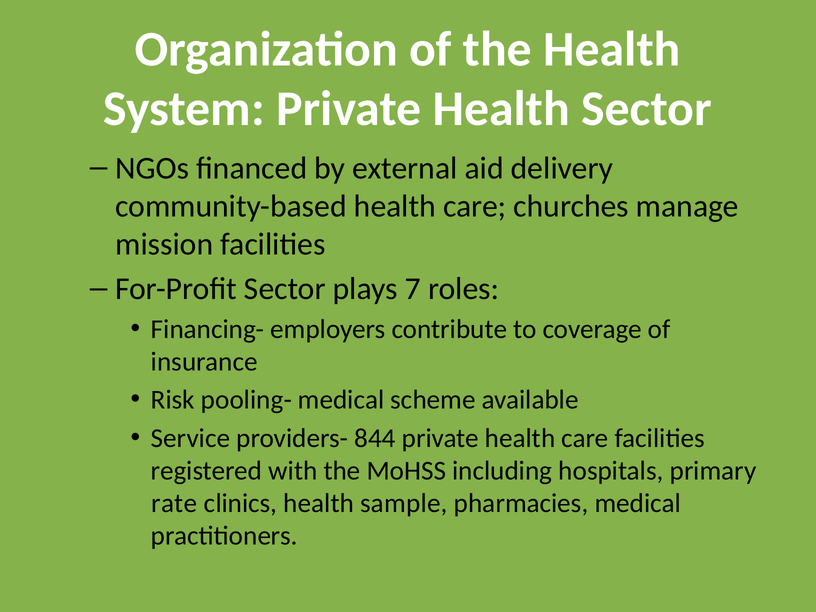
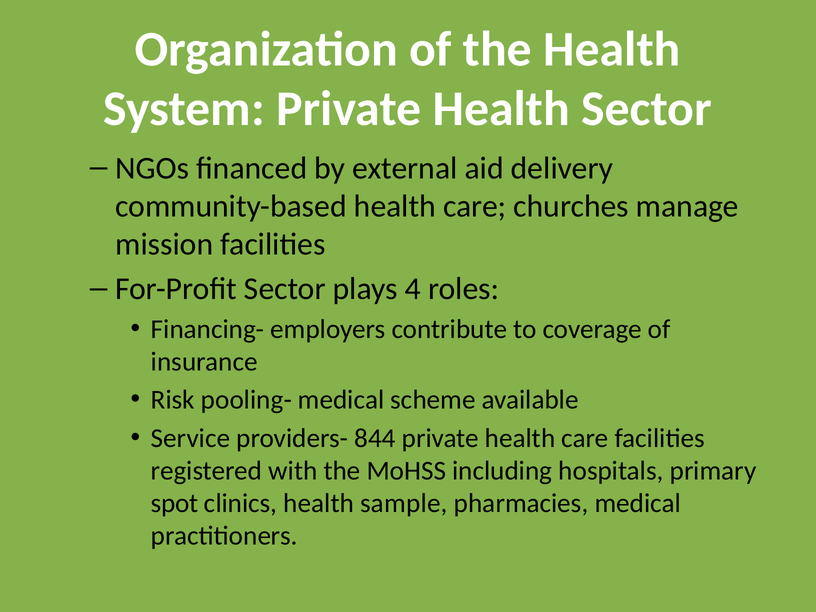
7: 7 -> 4 (413, 289)
rate: rate -> spot (175, 503)
